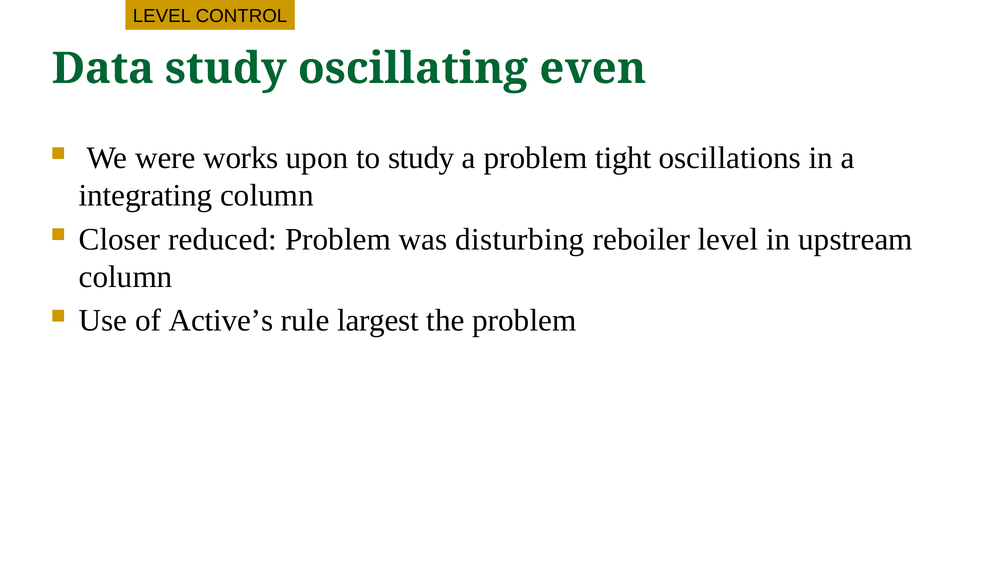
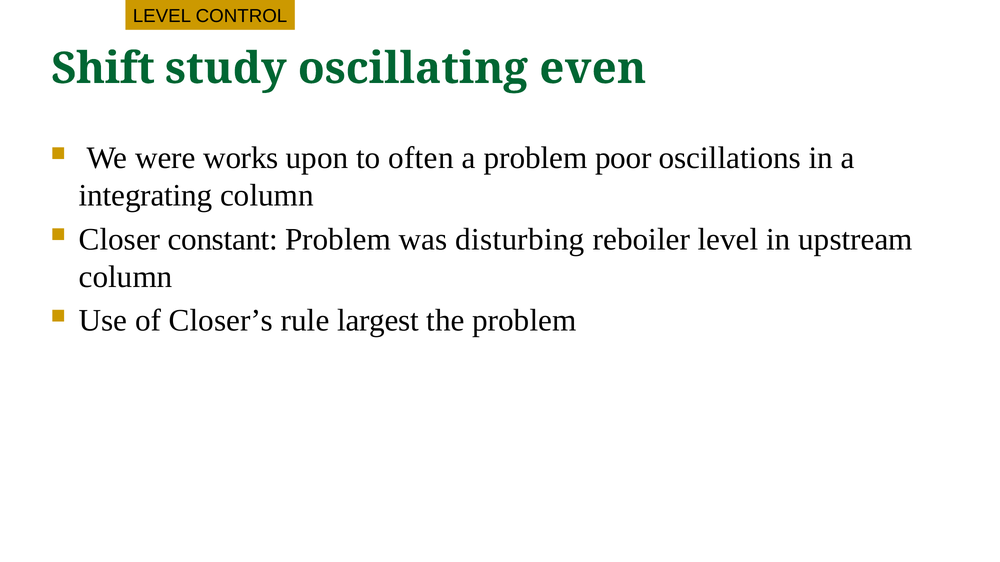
Data: Data -> Shift (103, 69)
to study: study -> often (421, 158)
tight: tight -> poor (623, 158)
reduced: reduced -> constant (223, 240)
Active’s: Active’s -> Closer’s (221, 321)
